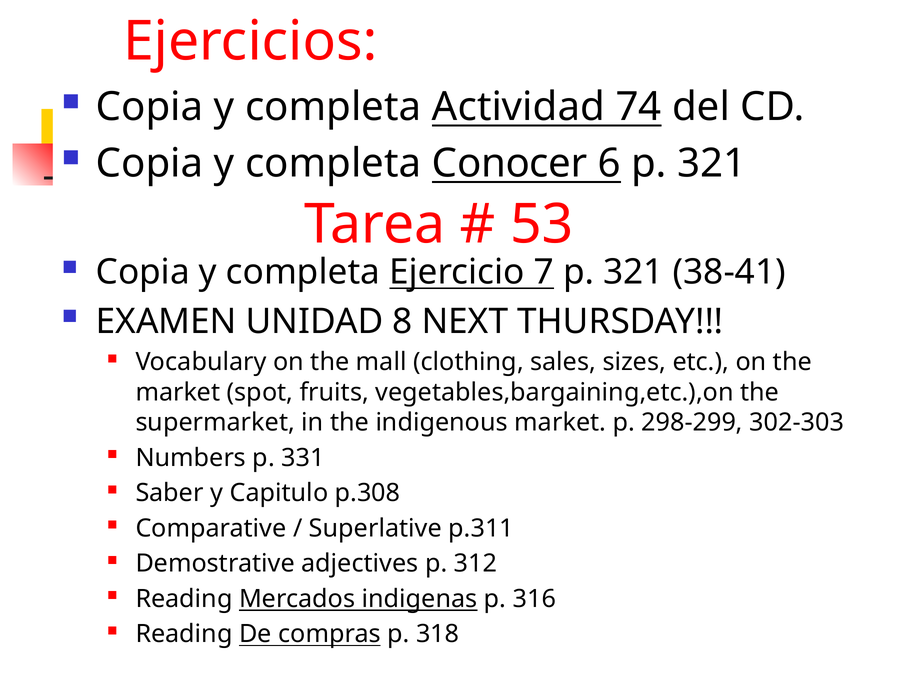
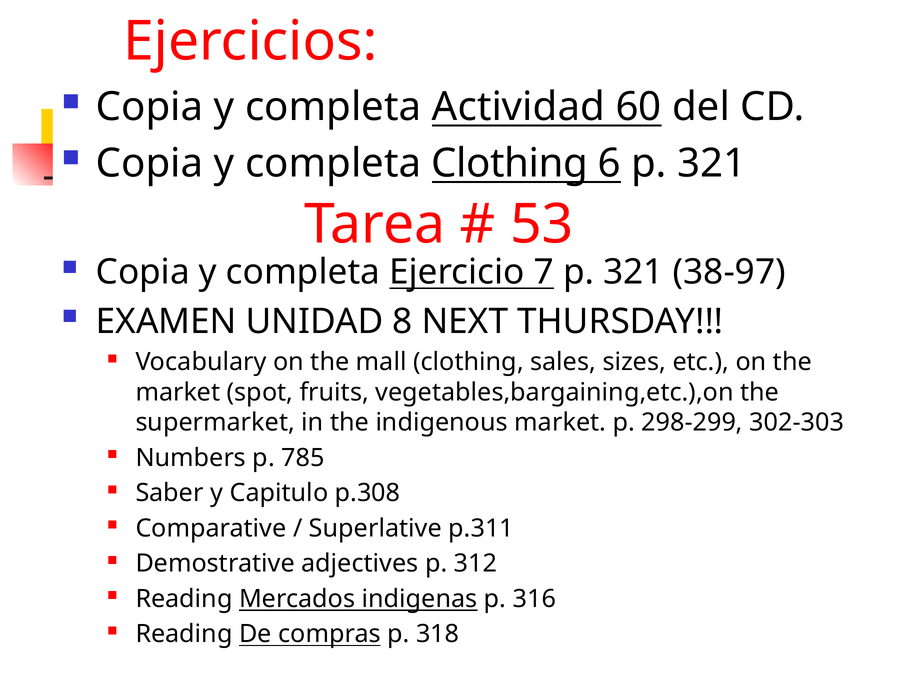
74: 74 -> 60 (639, 107)
completa Conocer: Conocer -> Clothing (510, 163)
38-41: 38-41 -> 38-97 (729, 272)
331: 331 -> 785 (303, 457)
